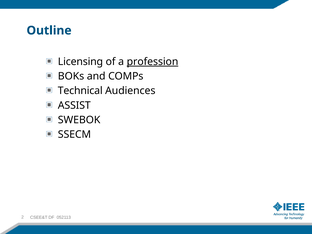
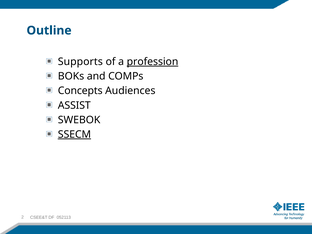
Licensing: Licensing -> Supports (80, 62)
Technical: Technical -> Concepts (80, 91)
SSECM underline: none -> present (74, 134)
